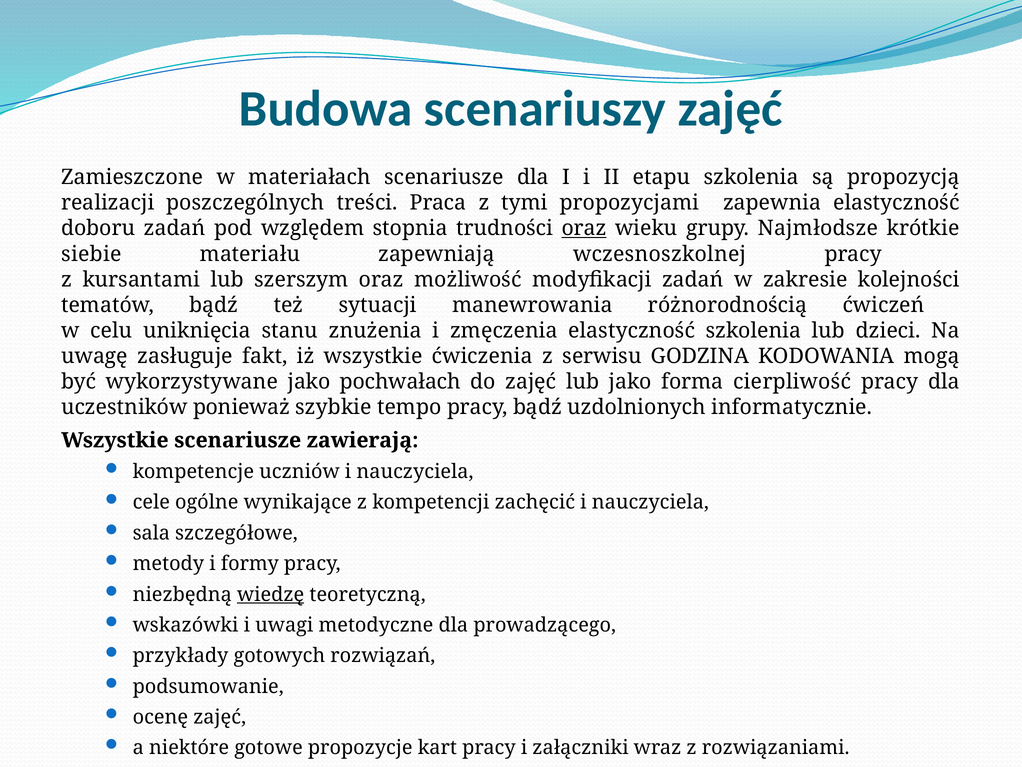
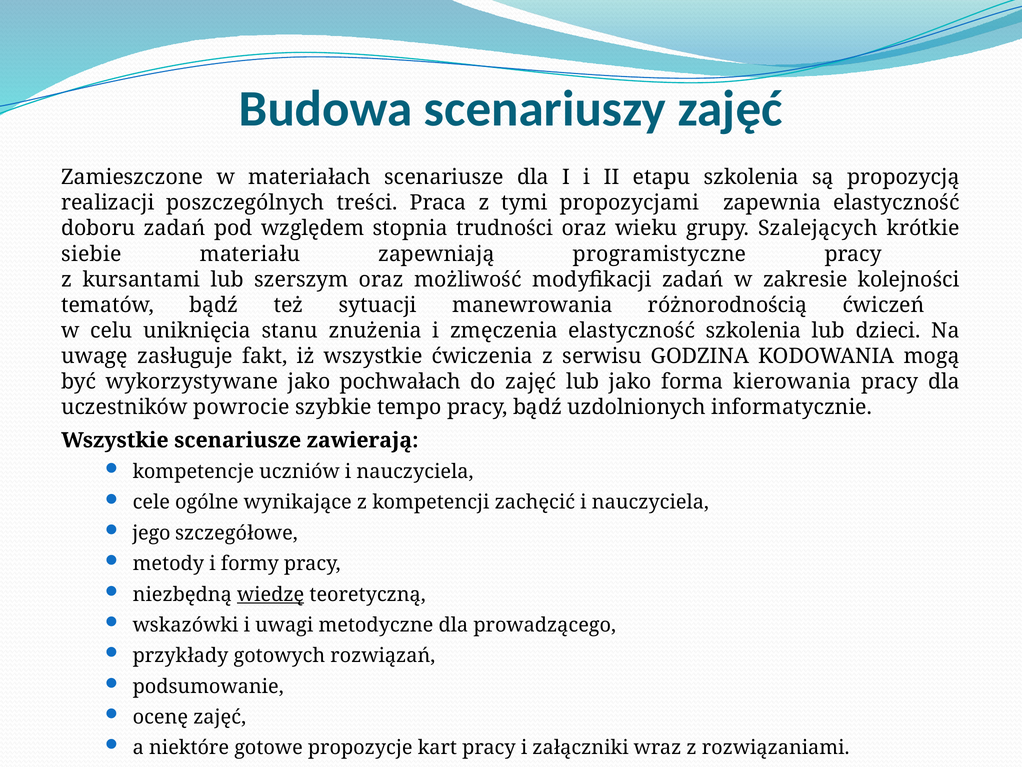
oraz underline: present -> none (584, 228)
Najmłodsze: Najmłodsze -> Szalejących (818, 228)
wczesnoszkolnej: wczesnoszkolnej -> programistyczne (660, 254)
cierpliwość: cierpliwość -> kierowania (792, 382)
ponieważ: ponieważ -> powrocie (241, 407)
sala: sala -> jego (151, 533)
